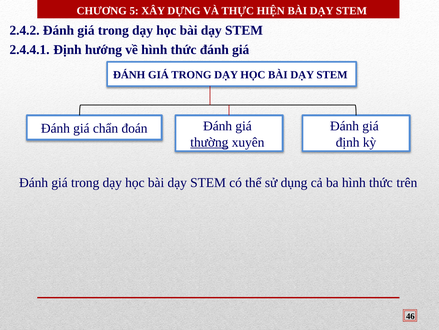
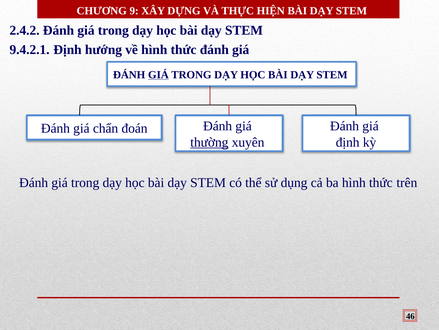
5: 5 -> 9 (134, 11)
2.4.4.1: 2.4.4.1 -> 9.4.2.1 (30, 50)
GIÁ underline: none -> present (158, 75)
